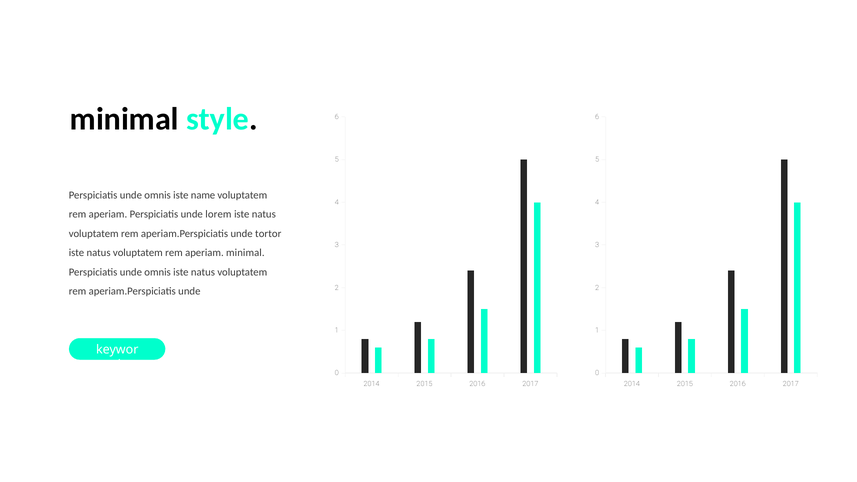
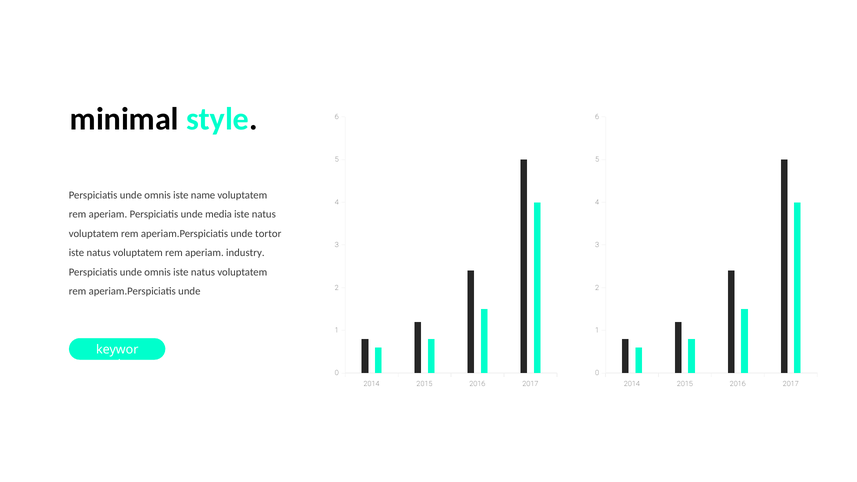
lorem: lorem -> media (219, 214)
aperiam minimal: minimal -> industry (245, 253)
